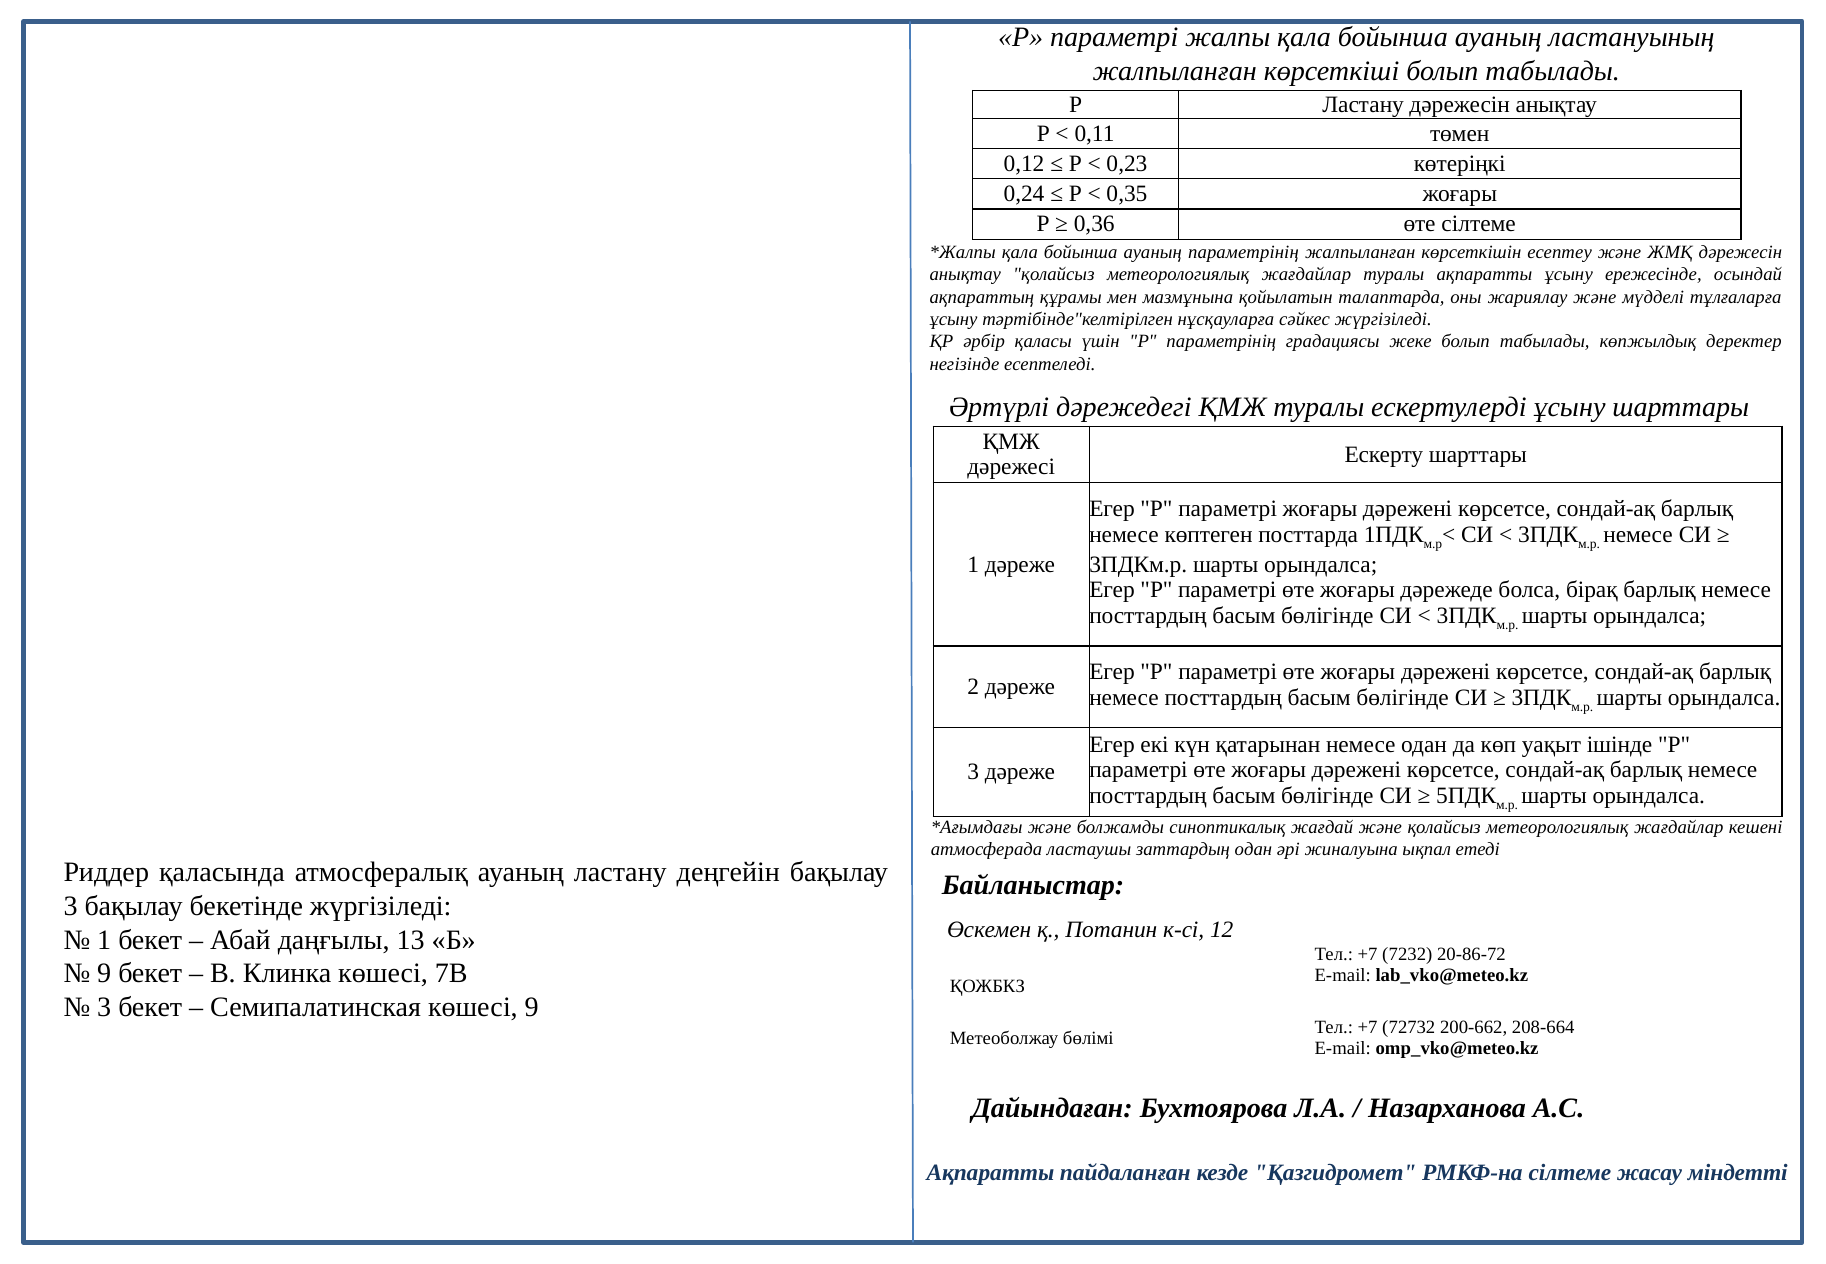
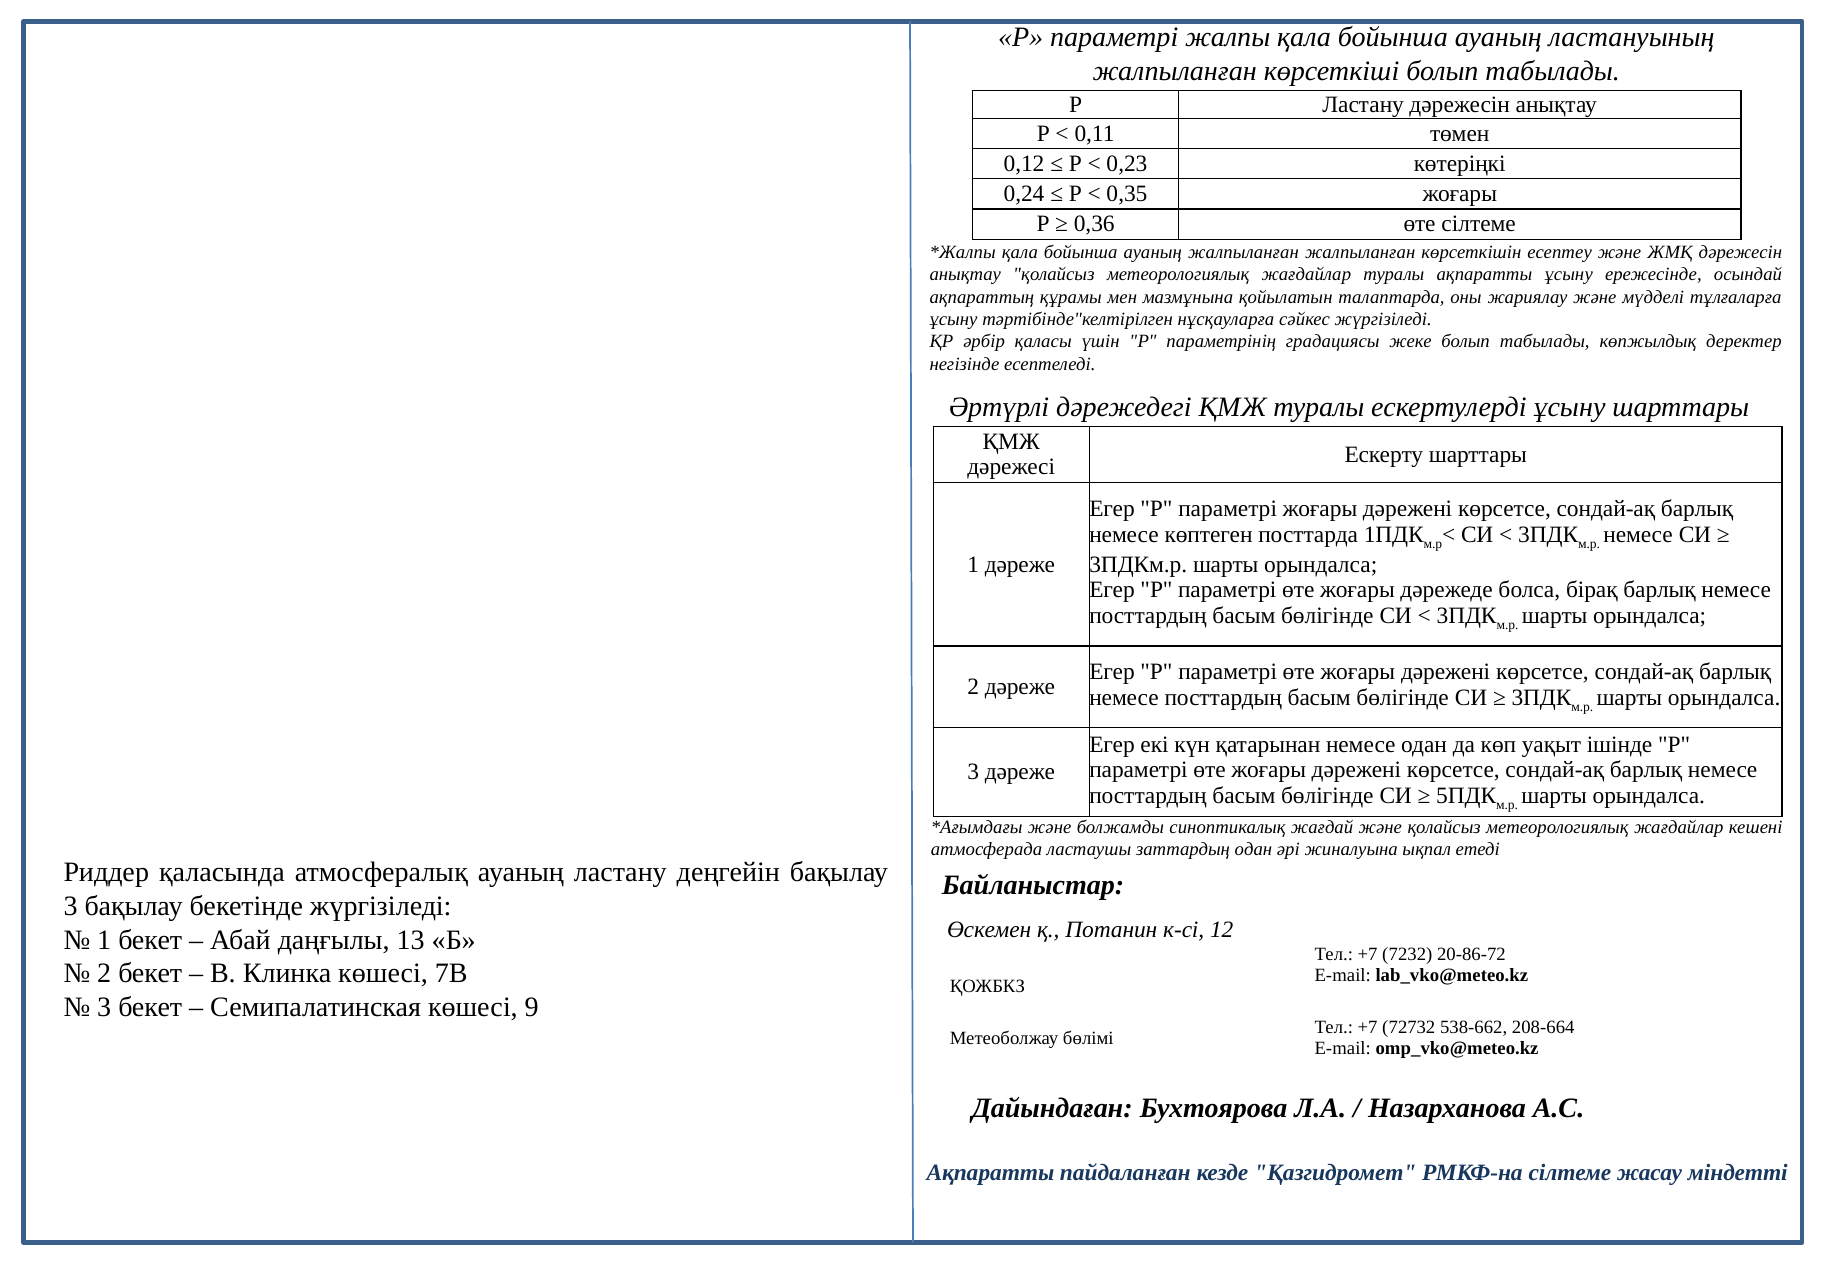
ауаның параметрінің: параметрінің -> жалпыланған (1243, 252)
9: 9 -> 2 (104, 974)
200-662: 200-662 -> 538-662 (1474, 1028)
